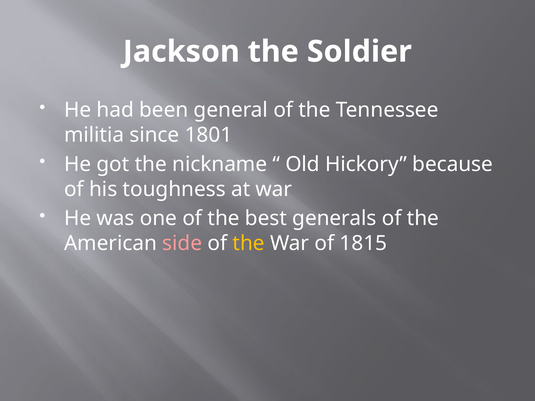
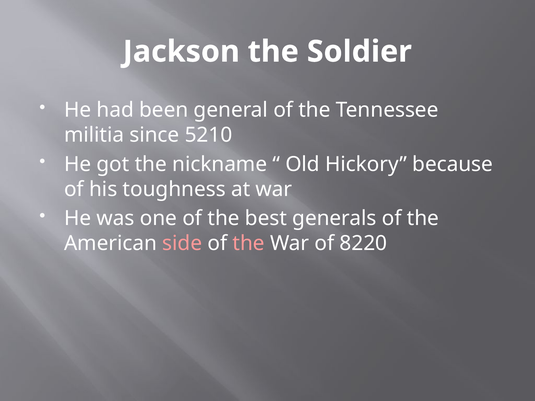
1801: 1801 -> 5210 (208, 135)
the colour: yellow -> pink (249, 243)
1815: 1815 -> 8220 (363, 243)
